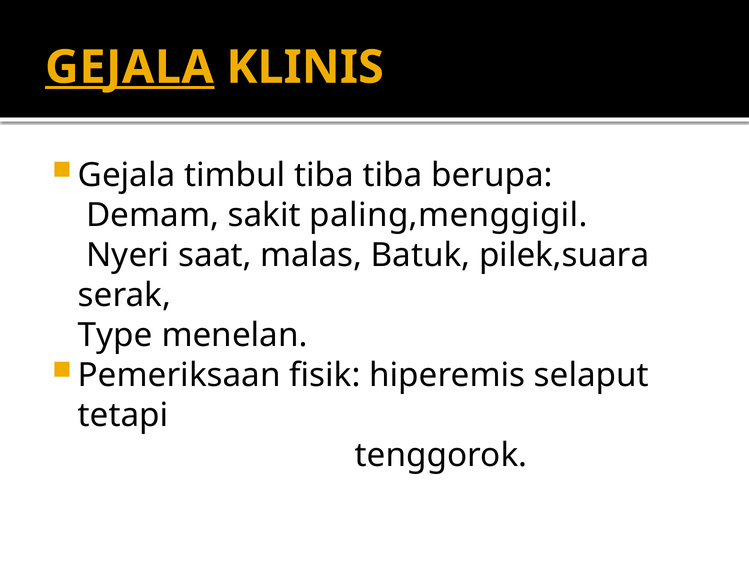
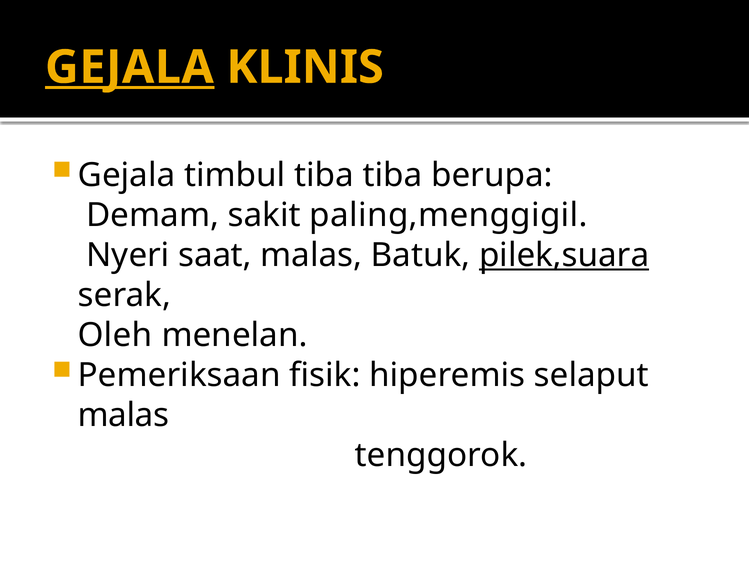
pilek,suara underline: none -> present (564, 255)
Type: Type -> Oleh (115, 335)
tetapi: tetapi -> malas (123, 415)
